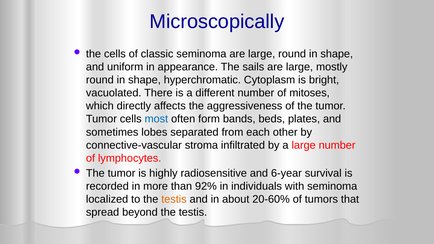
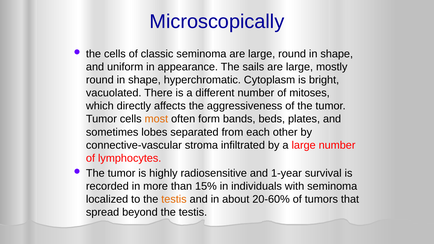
most colour: blue -> orange (156, 119)
6-year: 6-year -> 1-year (286, 173)
92%: 92% -> 15% (206, 186)
